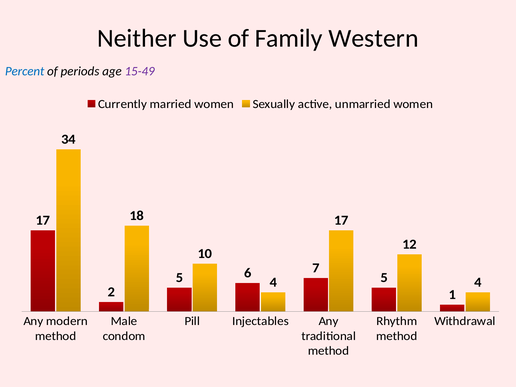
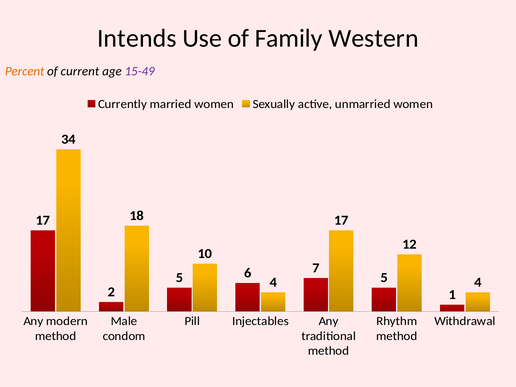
Neither: Neither -> Intends (137, 38)
Percent colour: blue -> orange (25, 71)
periods: periods -> current (80, 71)
